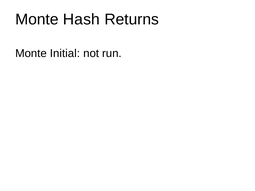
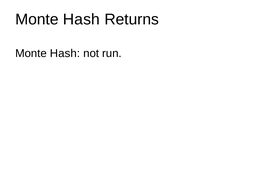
Initial: Initial -> Hash (65, 53)
